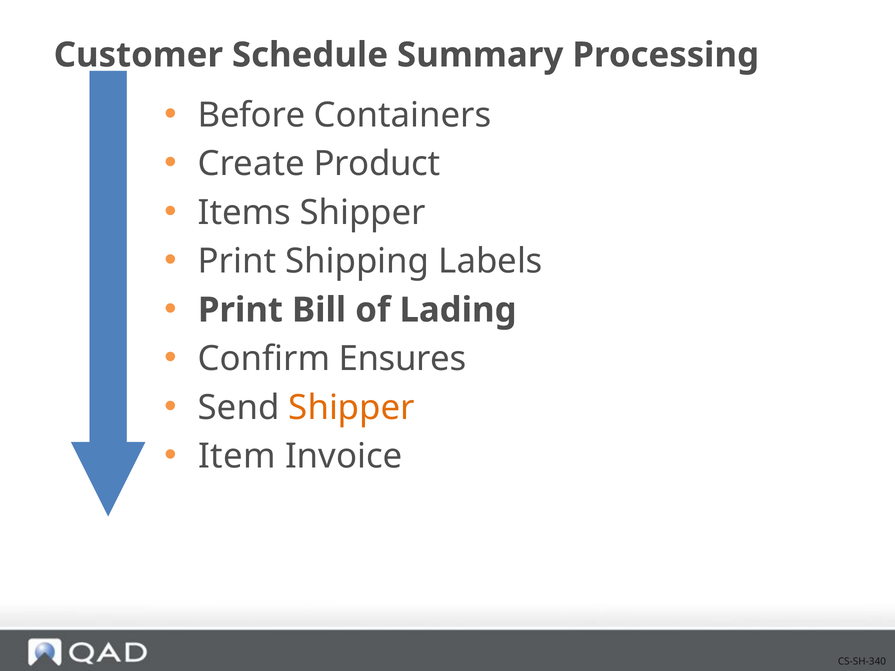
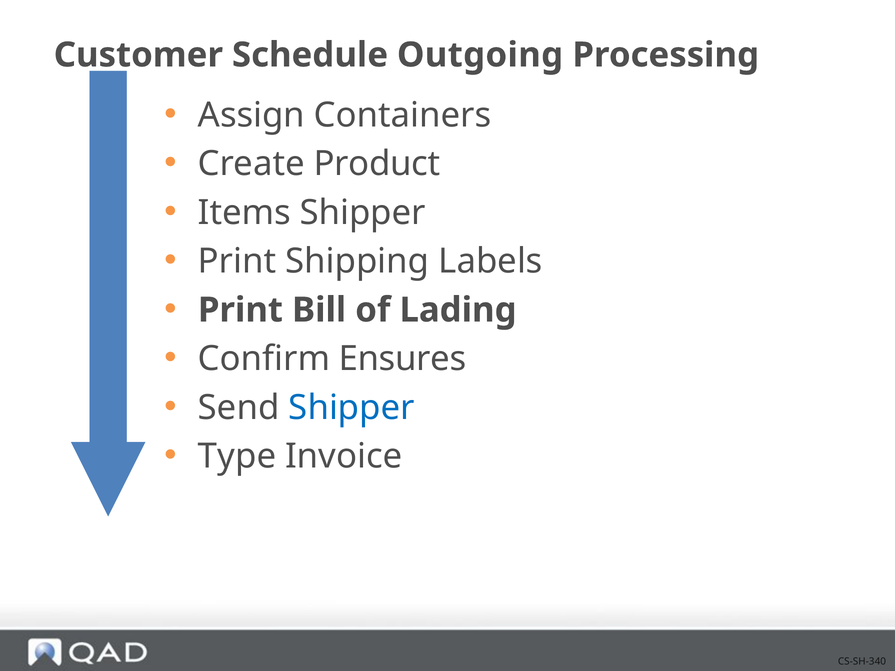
Summary: Summary -> Outgoing (480, 55)
Before: Before -> Assign (251, 115)
Shipper colour: orange -> blue (352, 408)
Item: Item -> Type (237, 456)
